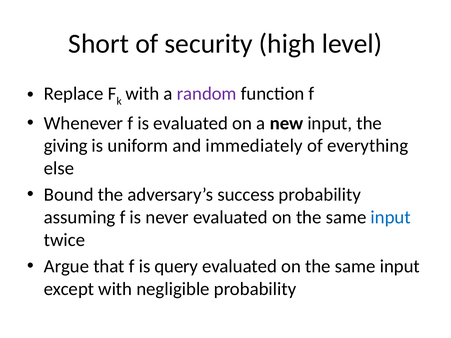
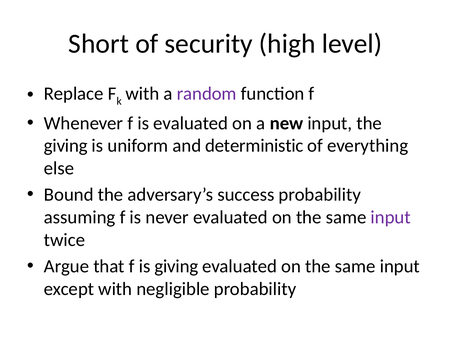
immediately: immediately -> deterministic (254, 146)
input colour: blue -> purple (391, 217)
is query: query -> giving (176, 267)
